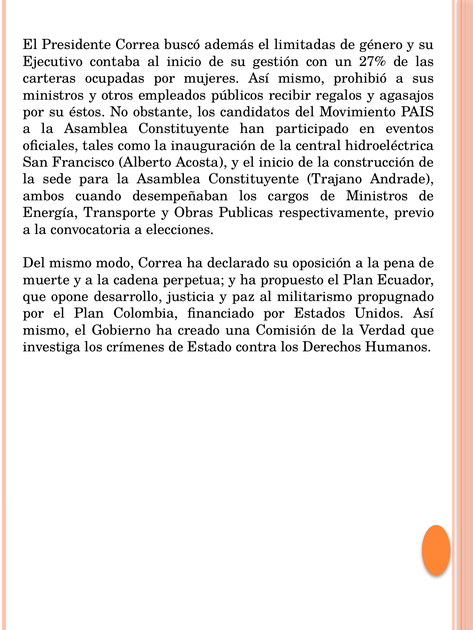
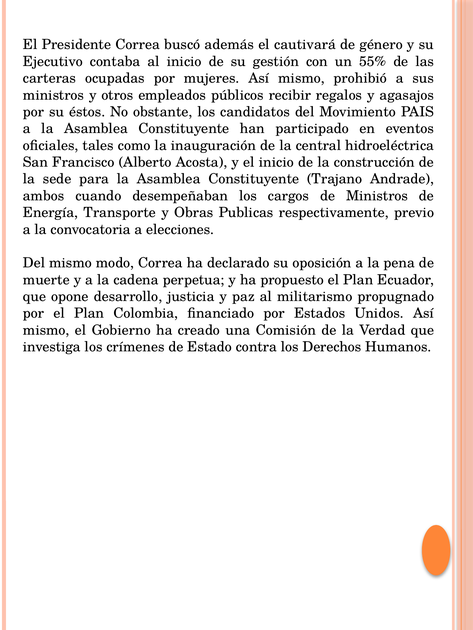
limitadas: limitadas -> cautivará (305, 45)
27%: 27% -> 55% (373, 62)
